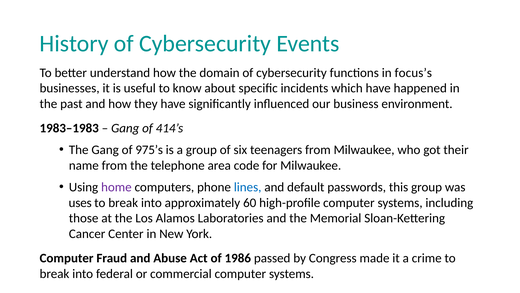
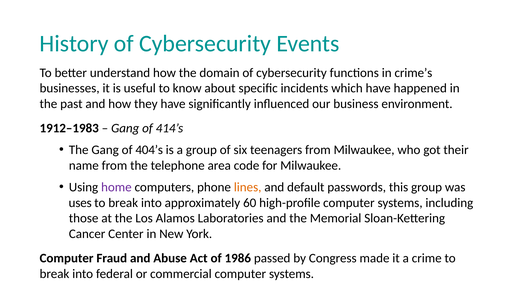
focus’s: focus’s -> crime’s (413, 73)
1983–1983: 1983–1983 -> 1912–1983 (69, 128)
975’s: 975’s -> 404’s (149, 150)
lines colour: blue -> orange (248, 187)
